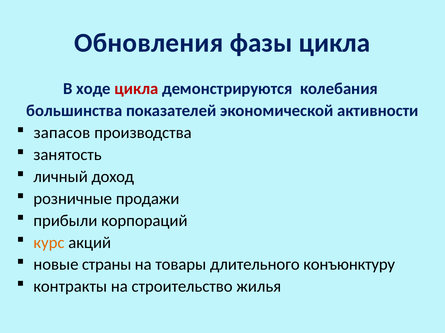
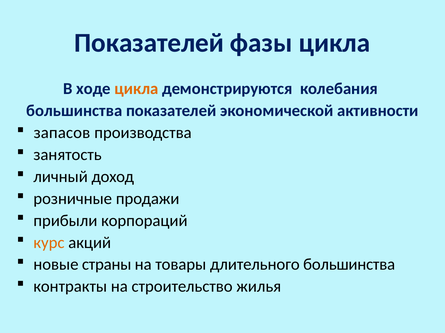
Обновления: Обновления -> Показателей (149, 43)
цикла colour: red -> orange (136, 89)
длительного конъюнктуру: конъюнктуру -> большинства (349, 265)
